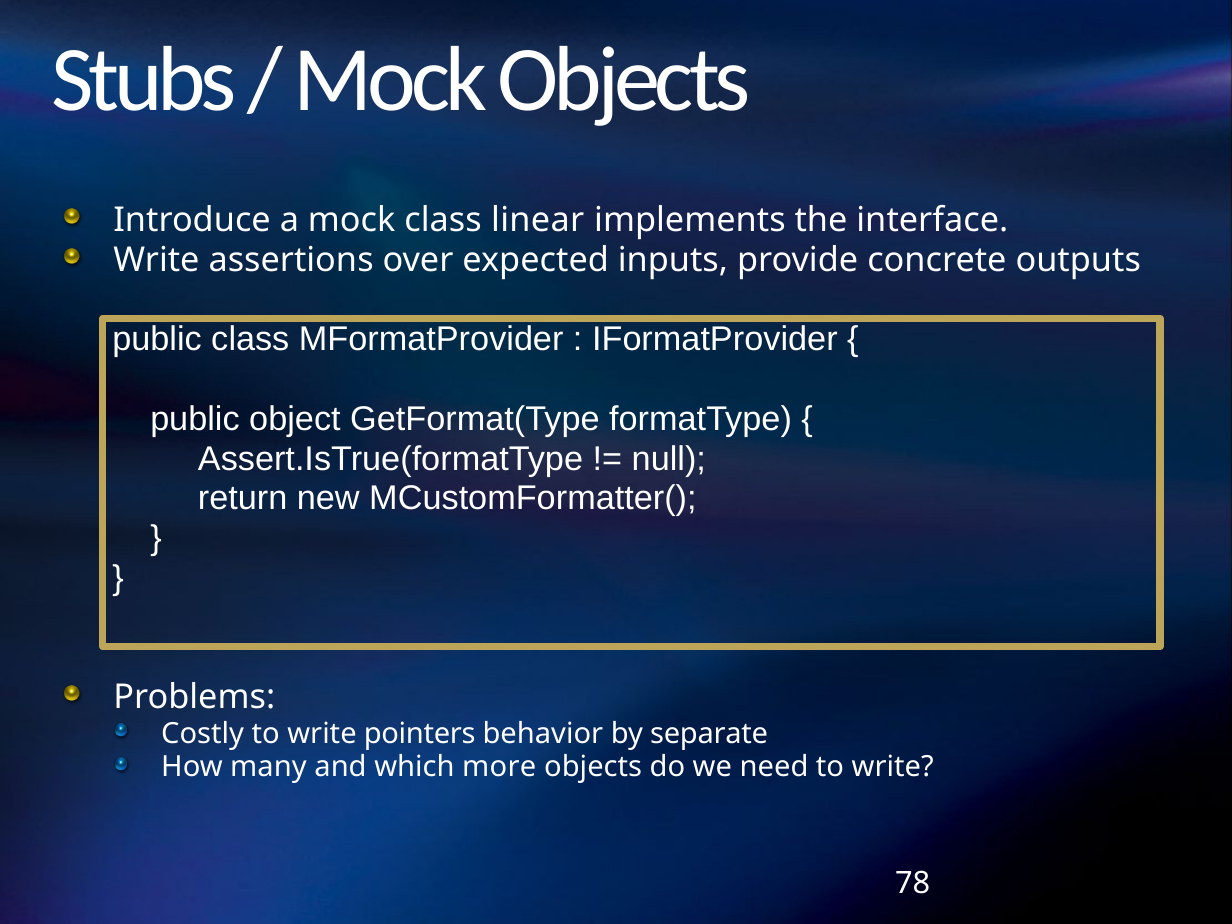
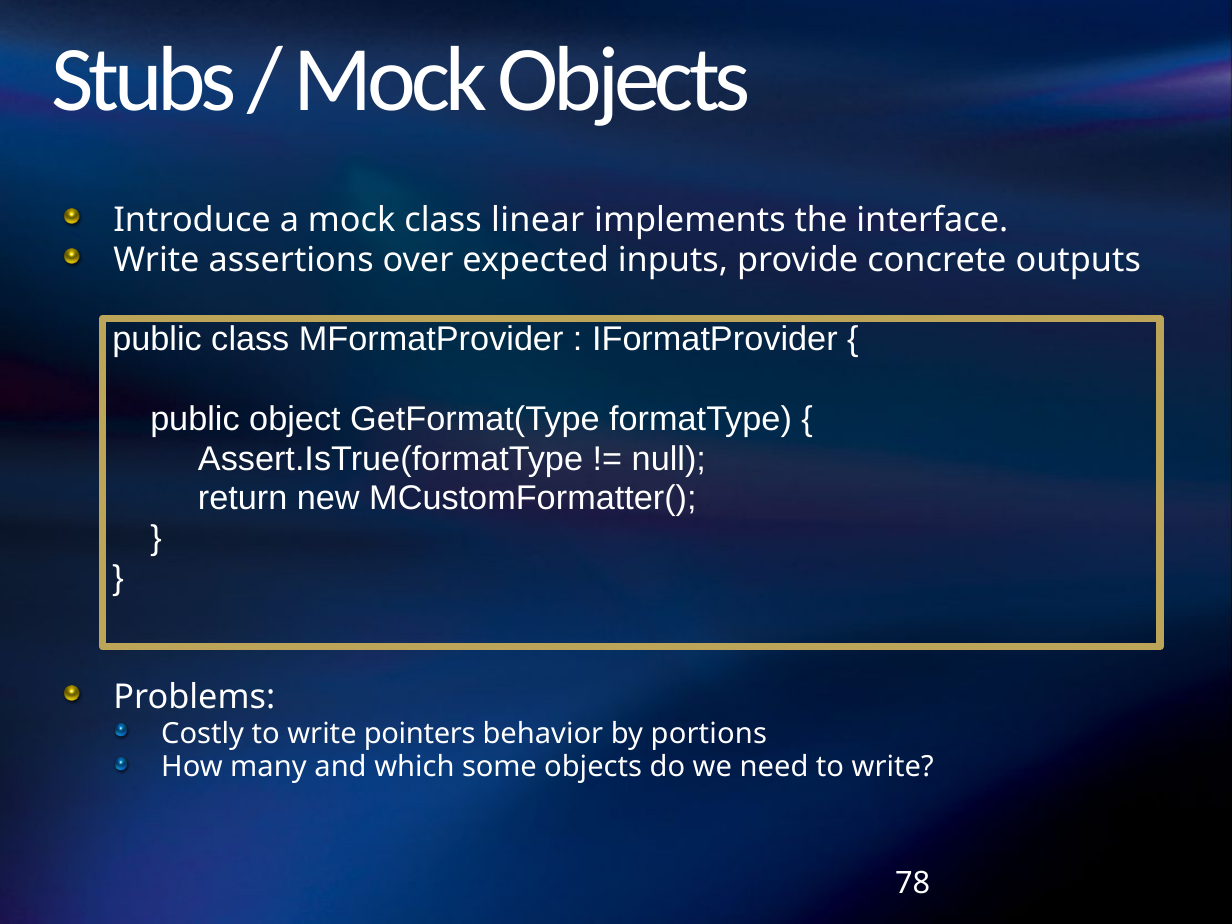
separate: separate -> portions (709, 733)
more: more -> some (499, 767)
